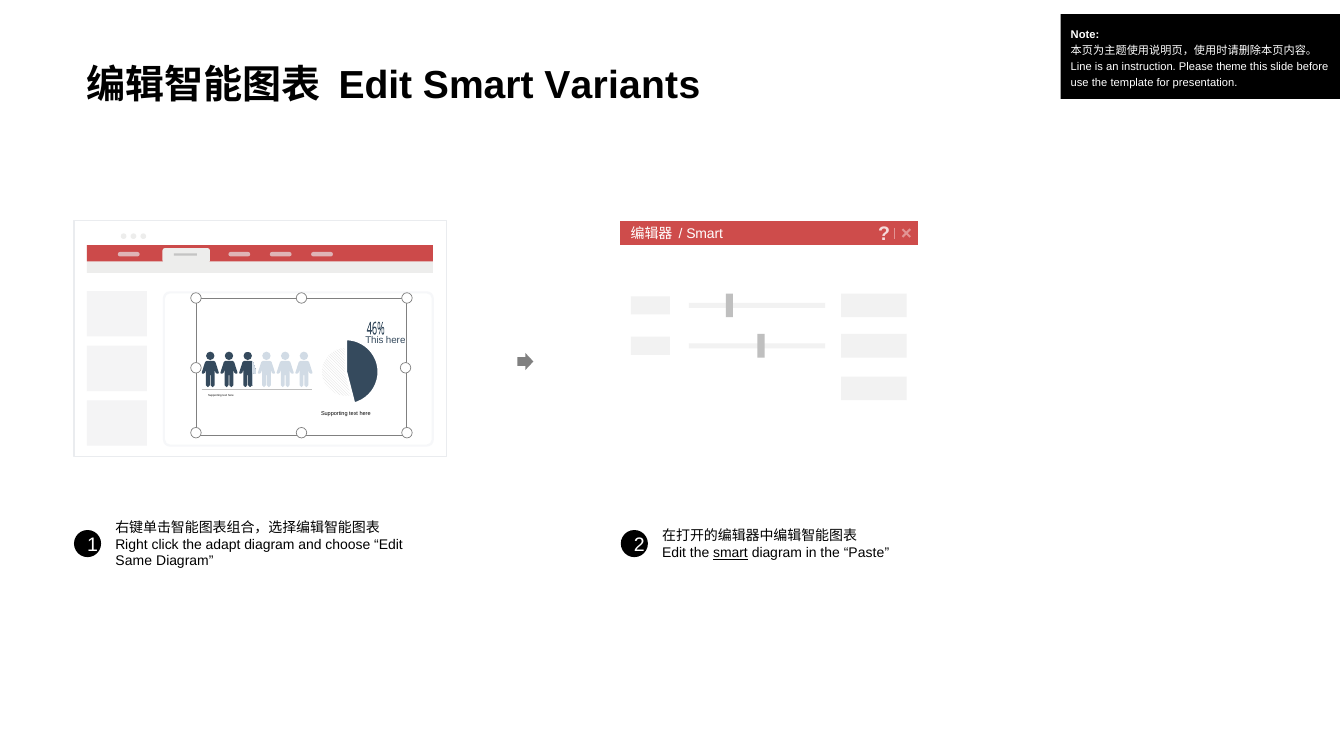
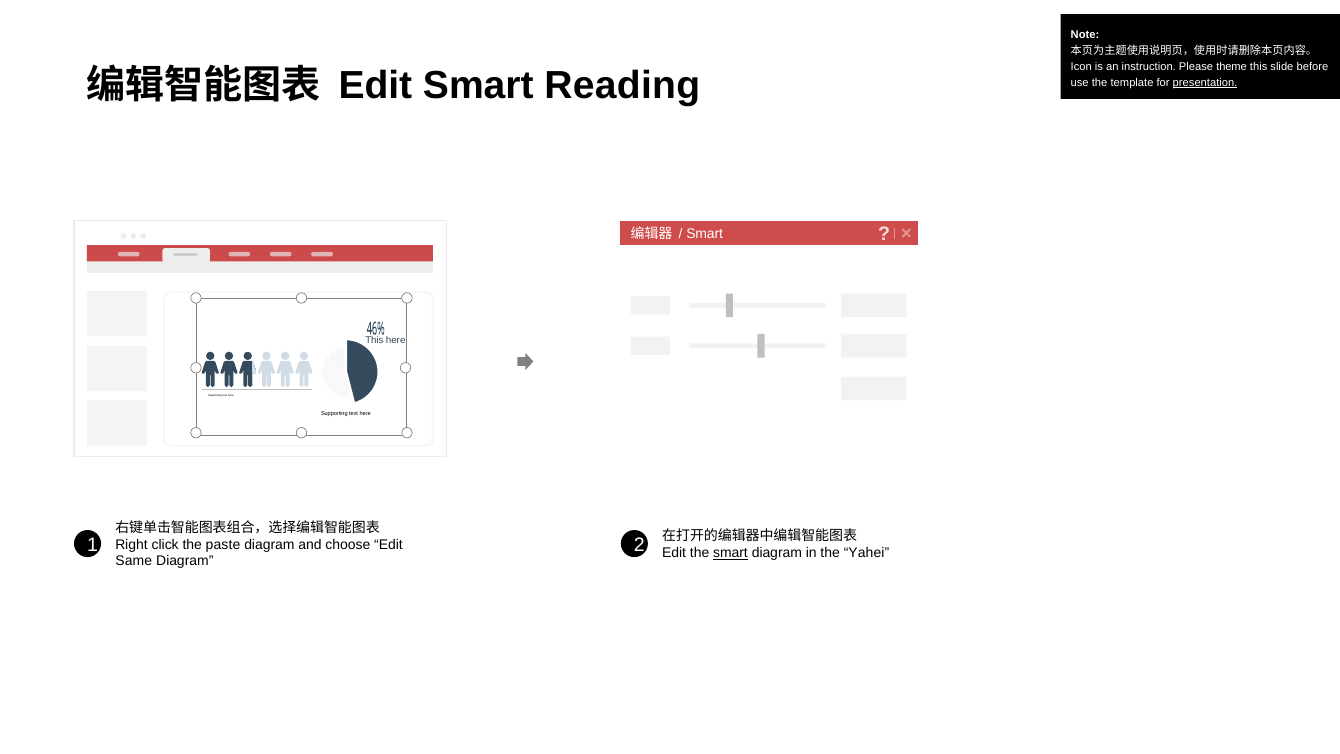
Line: Line -> Icon (1081, 67)
Variants: Variants -> Reading (622, 85)
presentation underline: none -> present (1205, 83)
adapt: adapt -> paste (223, 544)
Paste: Paste -> Yahei (866, 553)
